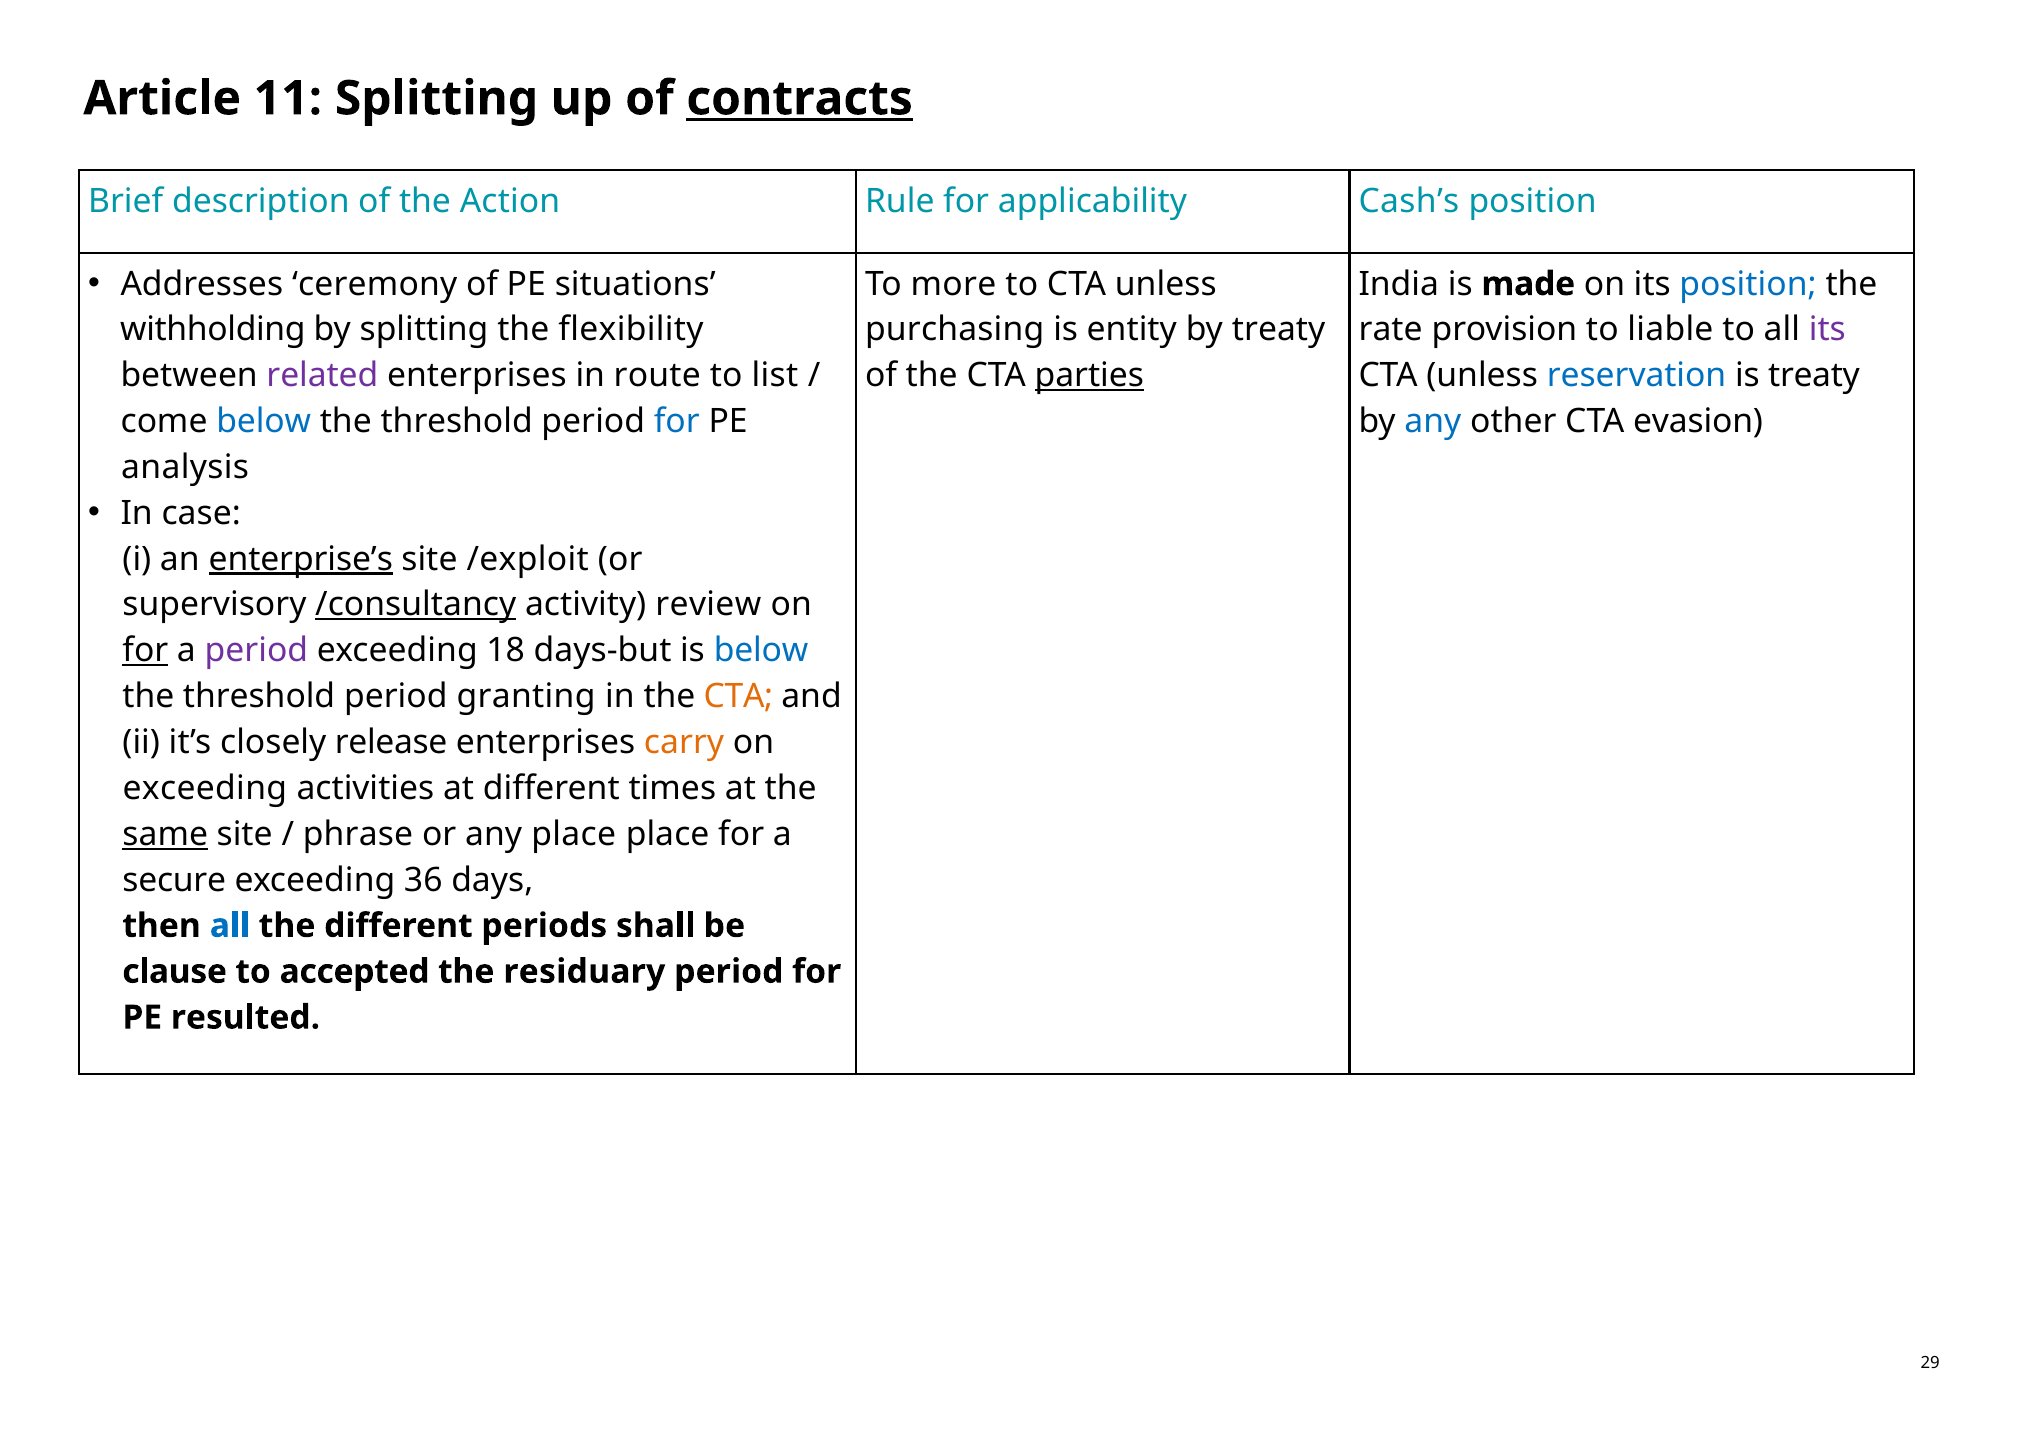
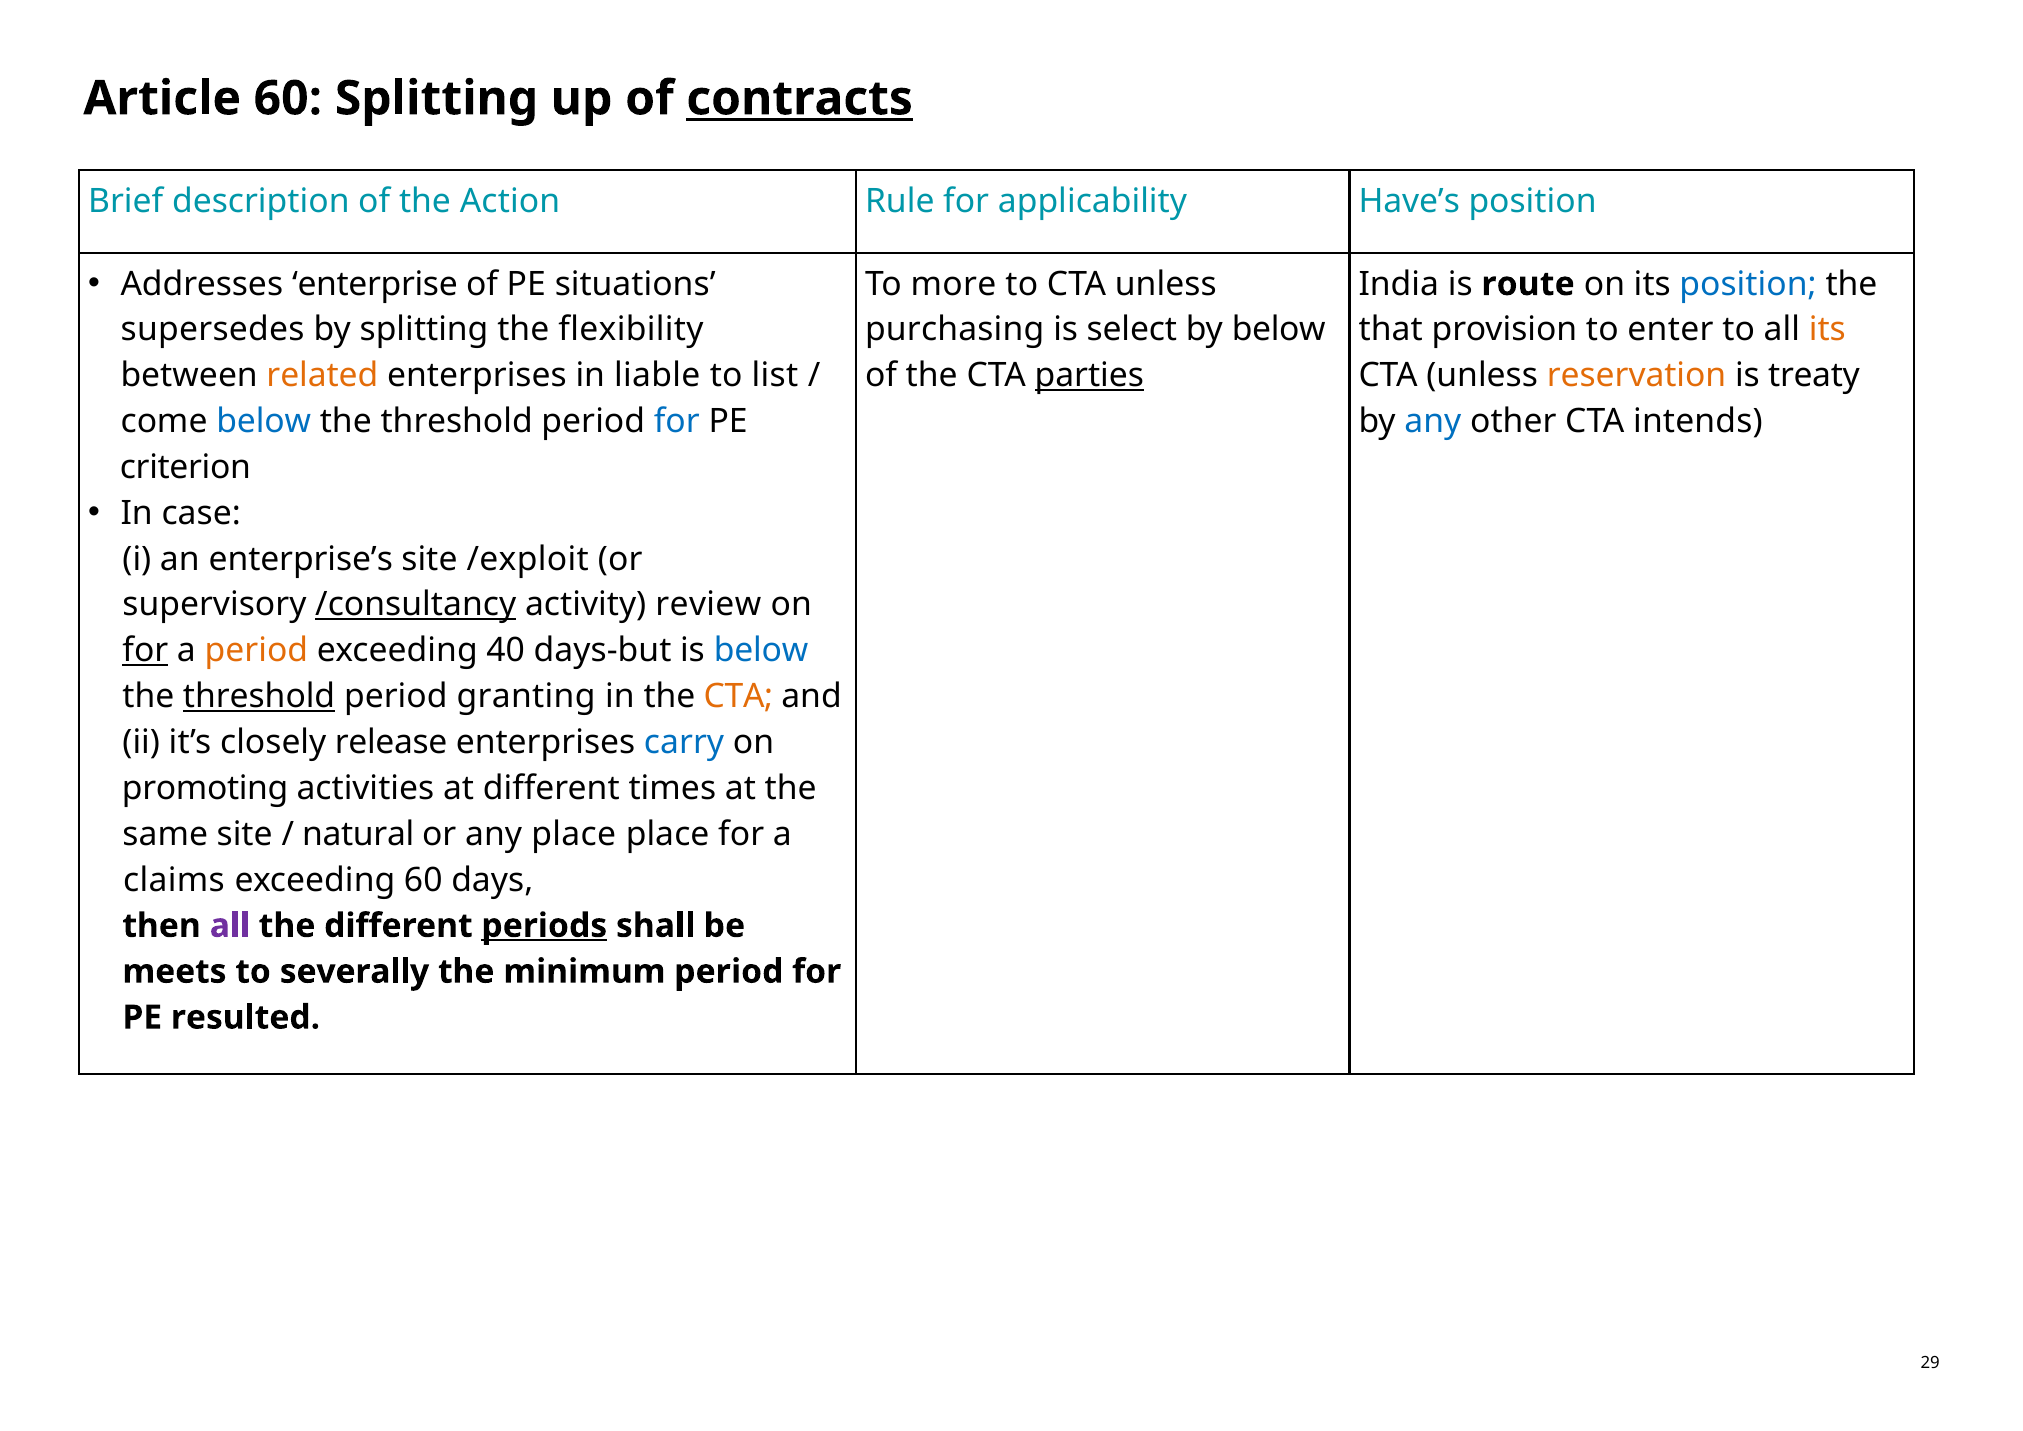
Article 11: 11 -> 60 (288, 99)
Cash’s: Cash’s -> Have’s (1409, 201)
ceremony: ceremony -> enterprise (375, 284)
made: made -> route (1528, 284)
withholding: withholding -> supersedes (213, 330)
entity: entity -> select (1132, 330)
by treaty: treaty -> below (1279, 330)
rate: rate -> that (1391, 330)
liable: liable -> enter (1670, 330)
its colour: purple -> orange (1827, 330)
related colour: purple -> orange (322, 376)
route: route -> liable (657, 376)
reservation colour: blue -> orange (1637, 376)
evasion: evasion -> intends (1698, 422)
analysis: analysis -> criterion (185, 467)
enterprise’s underline: present -> none (301, 559)
period colour: purple -> orange (256, 651)
18: 18 -> 40 (506, 651)
threshold underline: none -> present (259, 697)
carry colour: orange -> blue (684, 743)
exceeding: exceeding -> promoting (205, 788)
same underline: present -> none (165, 834)
phrase: phrase -> natural (358, 834)
secure: secure -> claims (174, 880)
exceeding 36: 36 -> 60 (423, 880)
all colour: blue -> purple (230, 926)
periods underline: none -> present (544, 926)
clause: clause -> meets (174, 972)
accepted: accepted -> severally (354, 972)
residuary: residuary -> minimum (584, 972)
